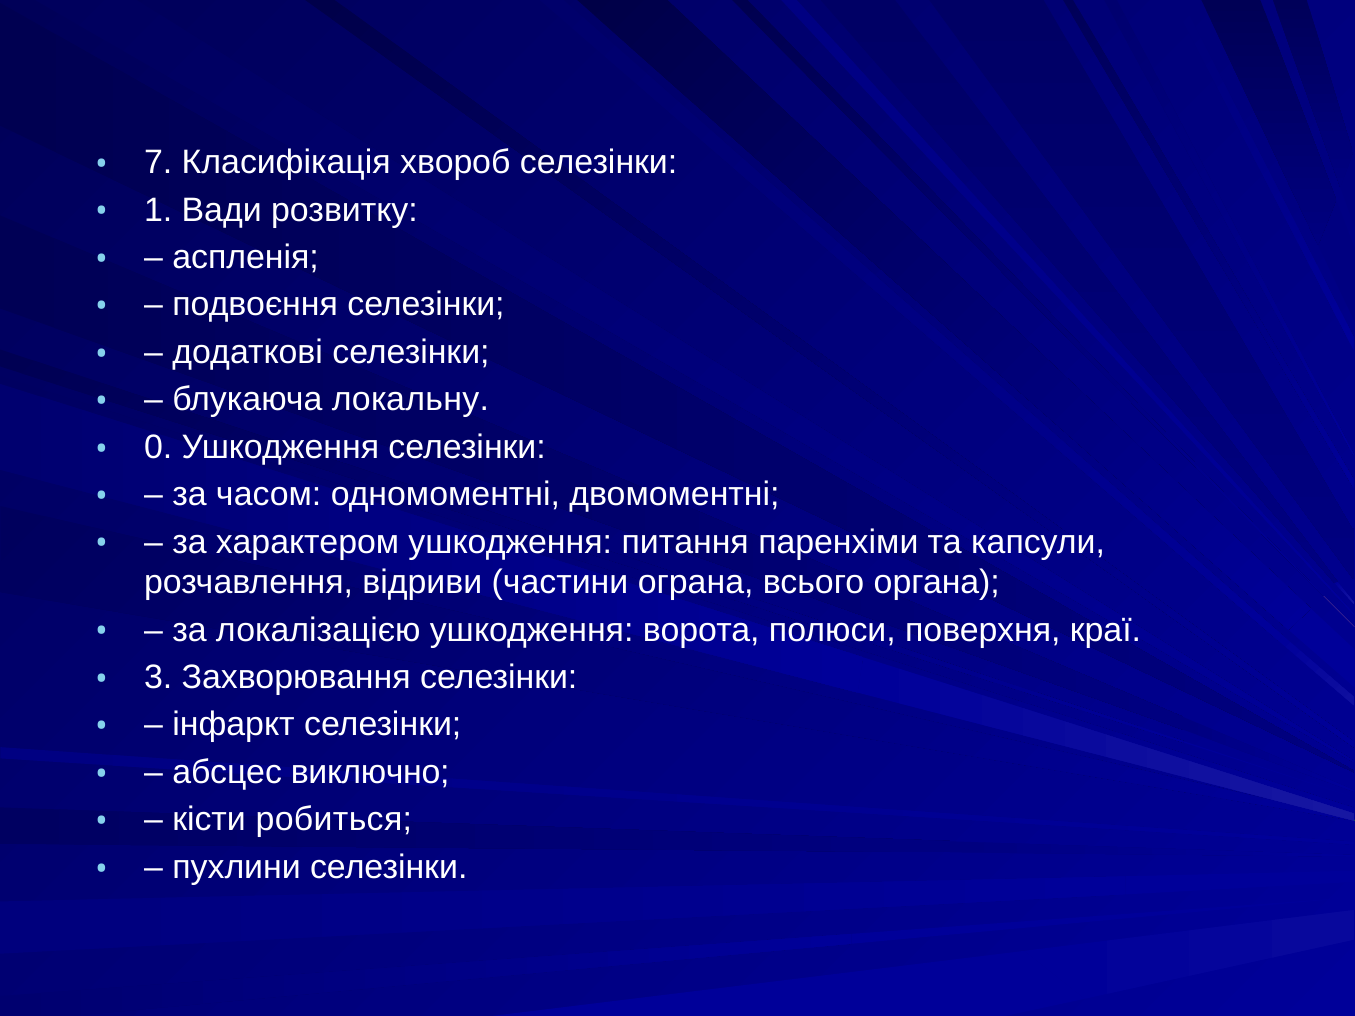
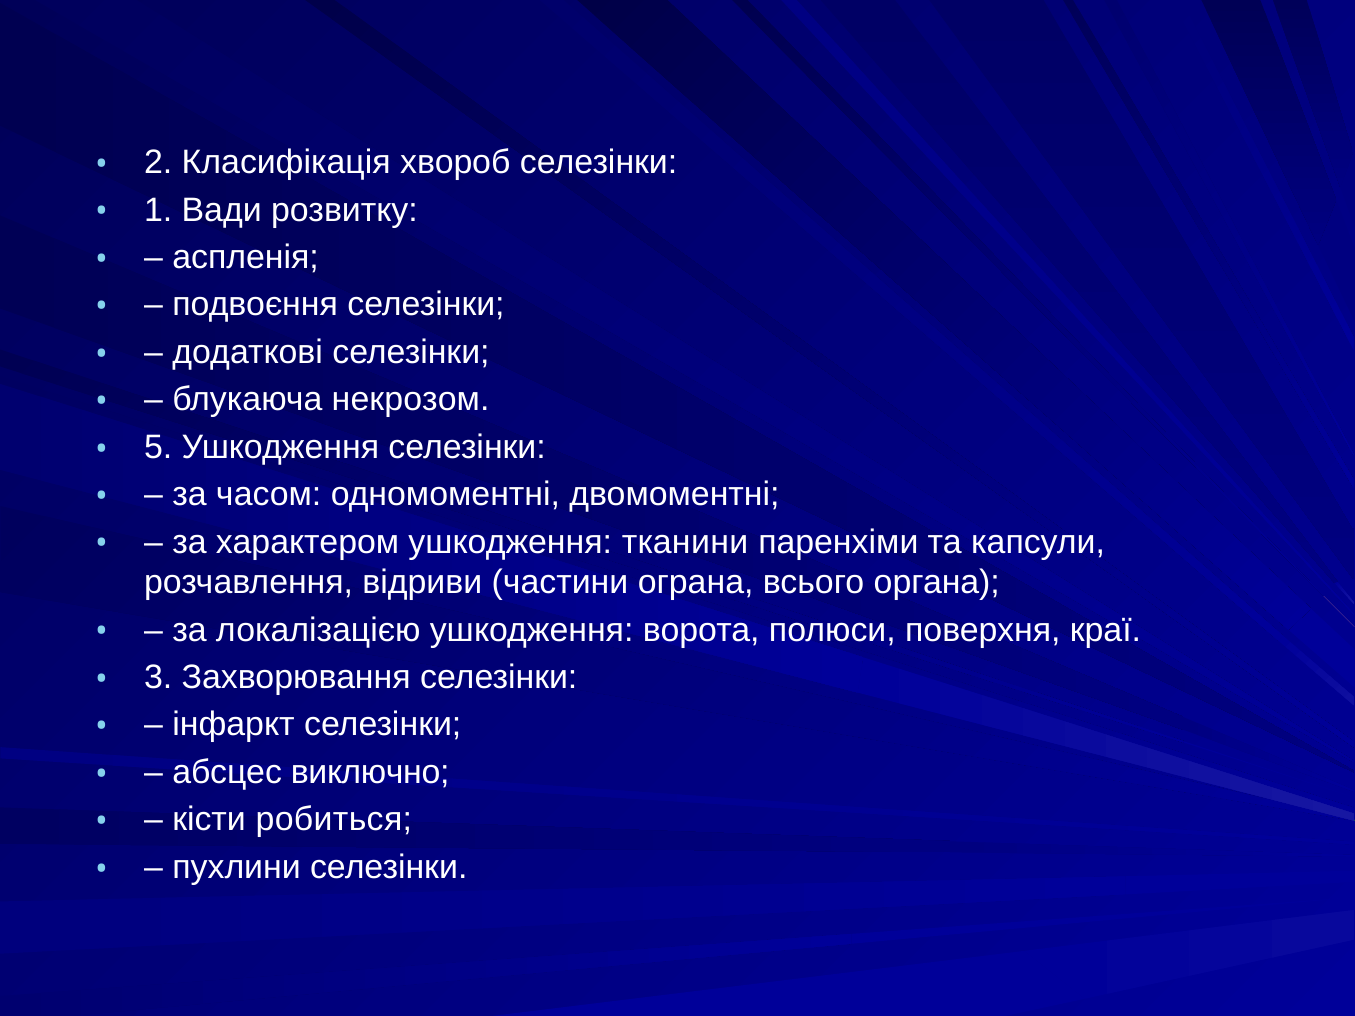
7: 7 -> 2 (158, 163)
локальну: локальну -> некрозом (411, 400)
0: 0 -> 5 (158, 447)
питання: питання -> тканини (685, 542)
